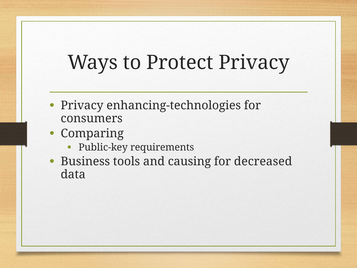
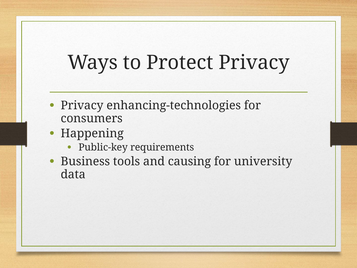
Comparing: Comparing -> Happening (92, 133)
decreased: decreased -> university (263, 161)
